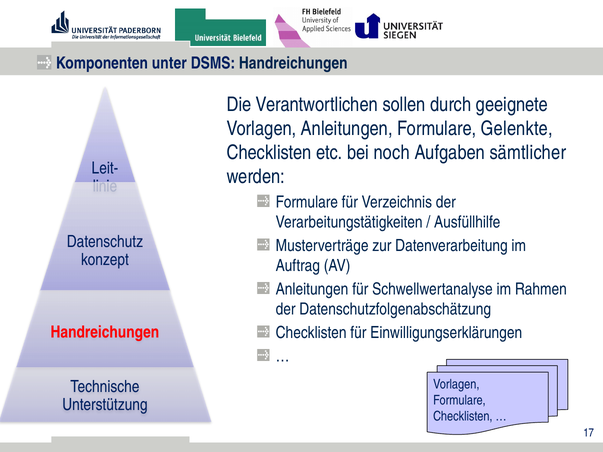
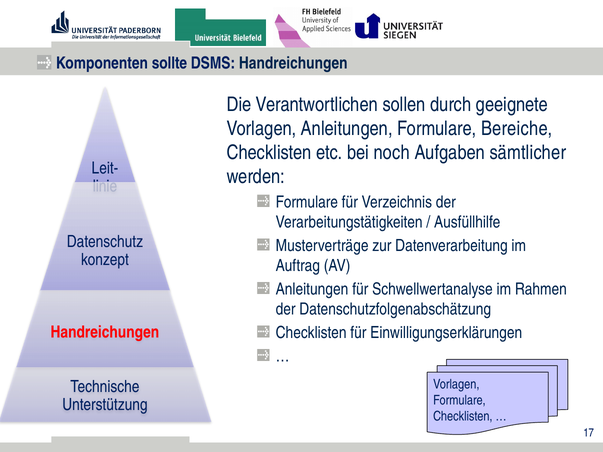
unter: unter -> sollte (169, 63)
Gelenkte: Gelenkte -> Bereiche (517, 129)
